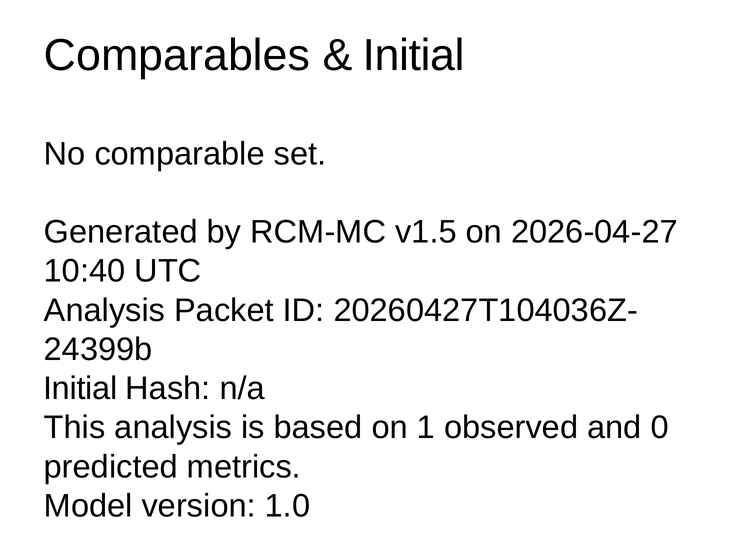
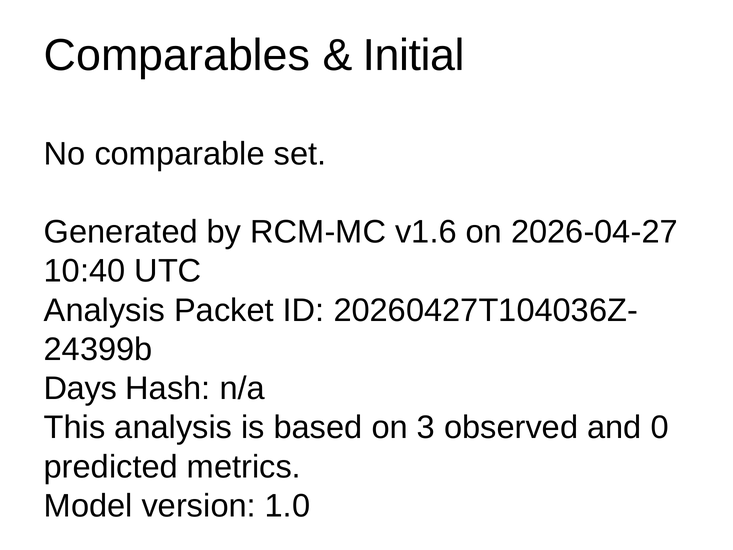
v1.5: v1.5 -> v1.6 (426, 232)
Initial: Initial -> Days (80, 388)
1: 1 -> 3 (426, 427)
